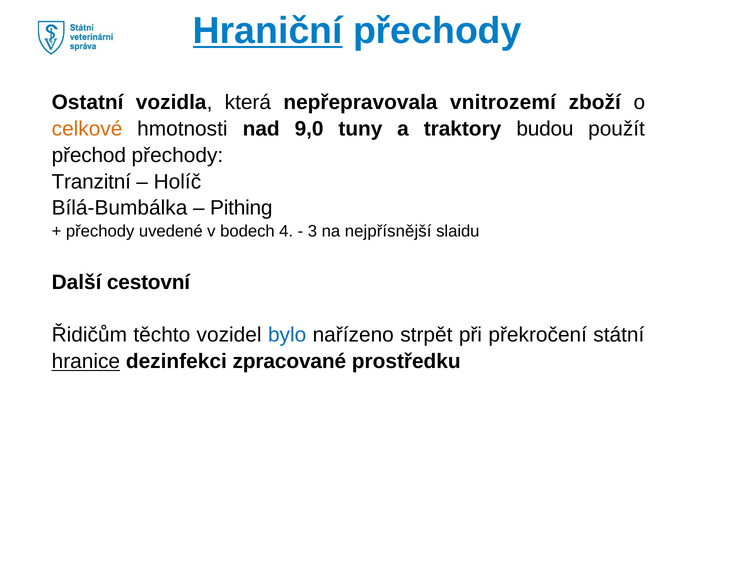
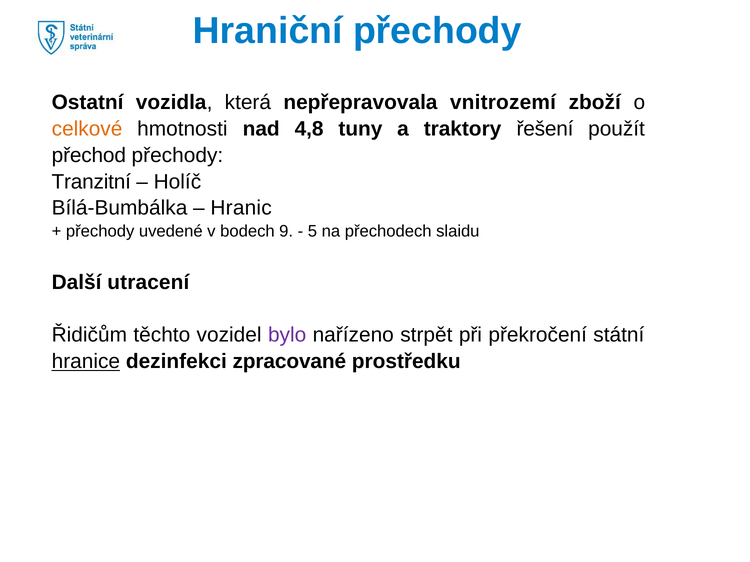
Hraniční underline: present -> none (268, 31)
9,0: 9,0 -> 4,8 (309, 129)
budou: budou -> řešení (545, 129)
Pithing: Pithing -> Hranic (241, 208)
4: 4 -> 9 (286, 232)
3: 3 -> 5 (312, 232)
nejpřísnější: nejpřísnější -> přechodech (388, 232)
cestovní: cestovní -> utracení (148, 282)
bylo colour: blue -> purple (287, 335)
